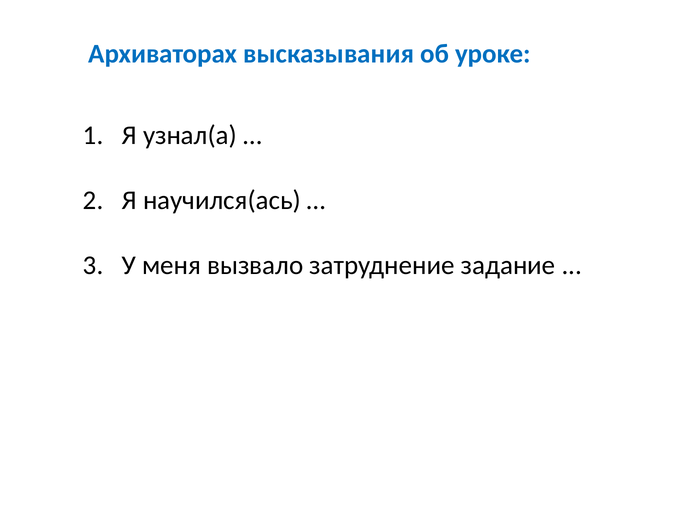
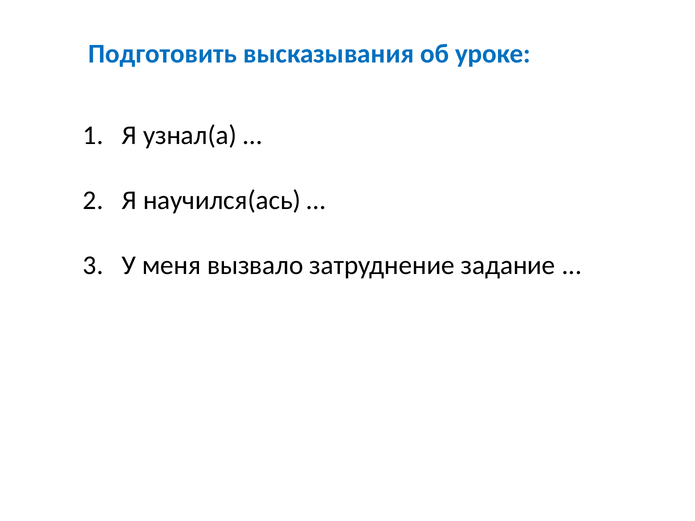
Архиваторах: Архиваторах -> Подготовить (163, 54)
